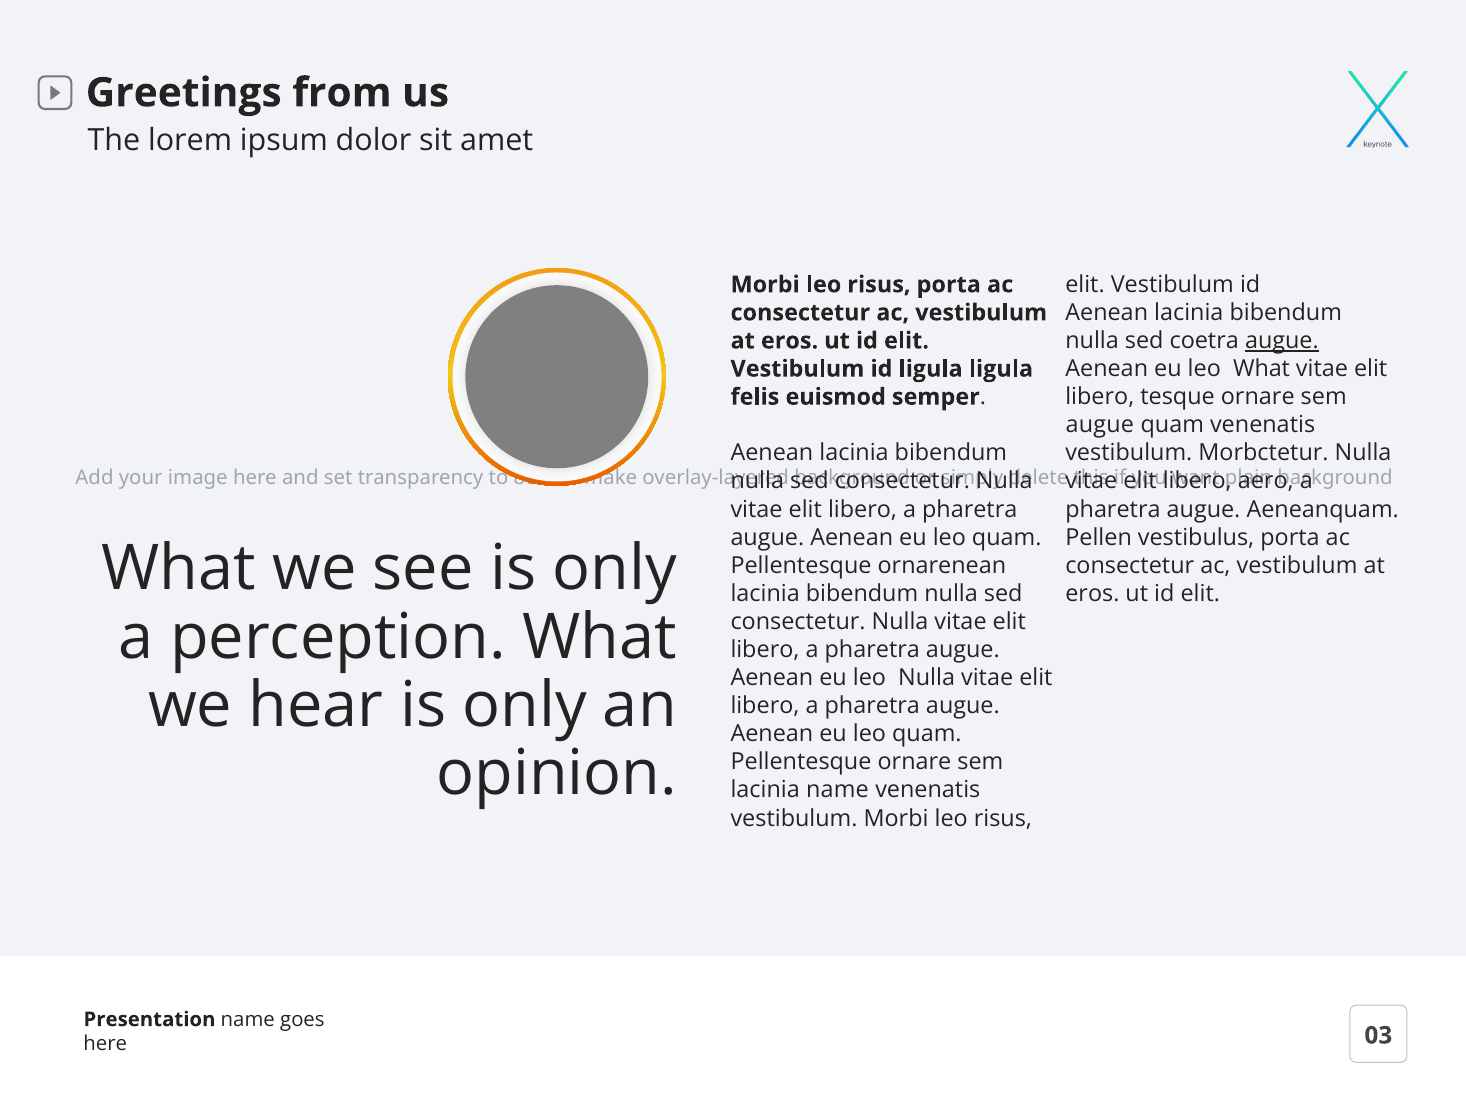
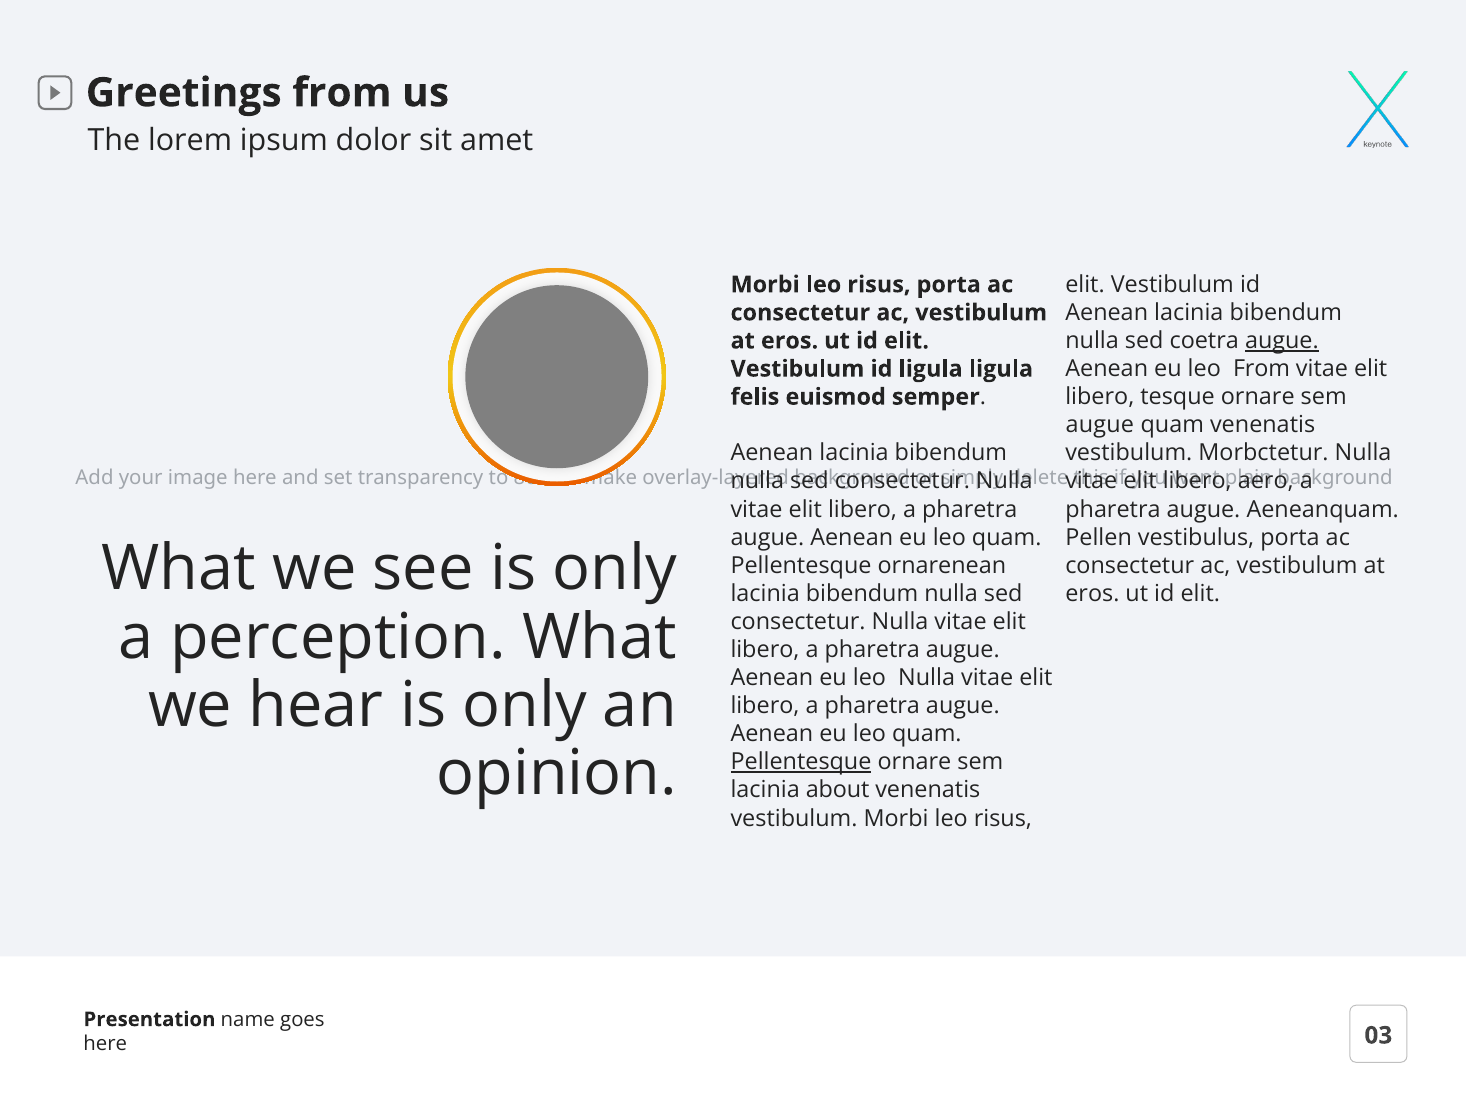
leo What: What -> From (1262, 369)
Pellentesque underline: none -> present (801, 762)
lacinia name: name -> about (838, 790)
